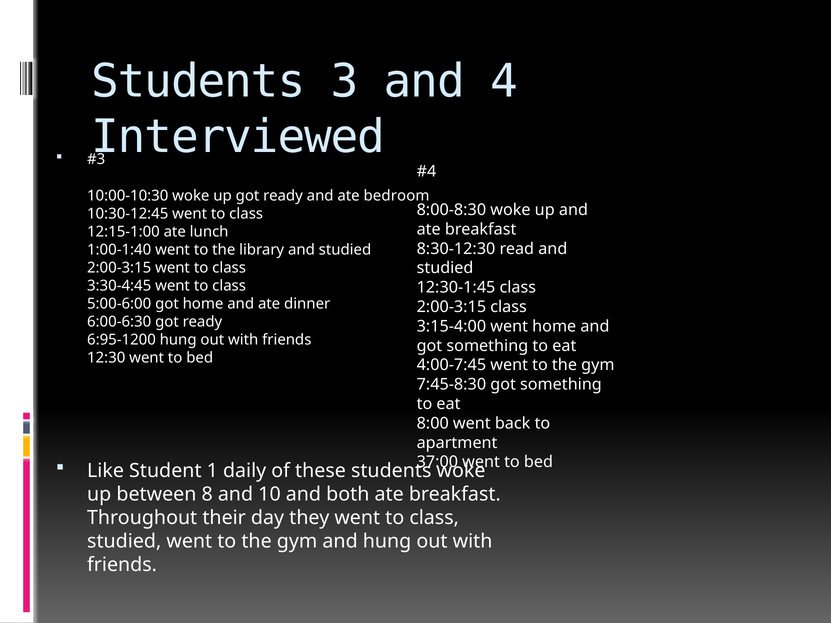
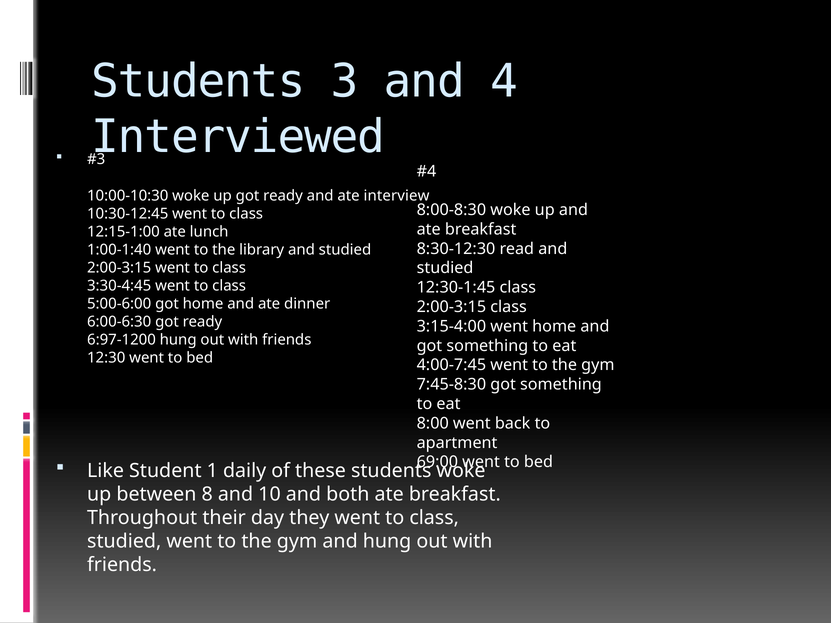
bedroom: bedroom -> interview (396, 196)
6:95-1200: 6:95-1200 -> 6:97-1200 (121, 340)
37:00: 37:00 -> 69:00 (437, 462)
